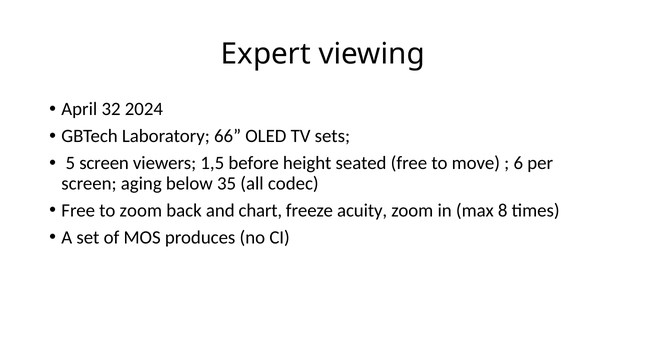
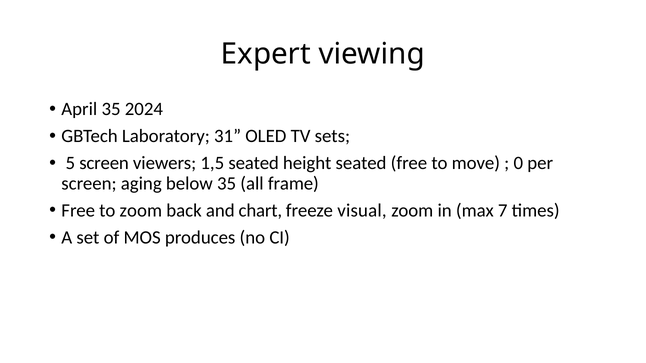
April 32: 32 -> 35 (111, 109)
66: 66 -> 31 (228, 136)
1,5 before: before -> seated (254, 163)
6: 6 -> 0 (518, 163)
codec: codec -> frame (293, 184)
acuity: acuity -> visual (362, 211)
8: 8 -> 7 (503, 211)
